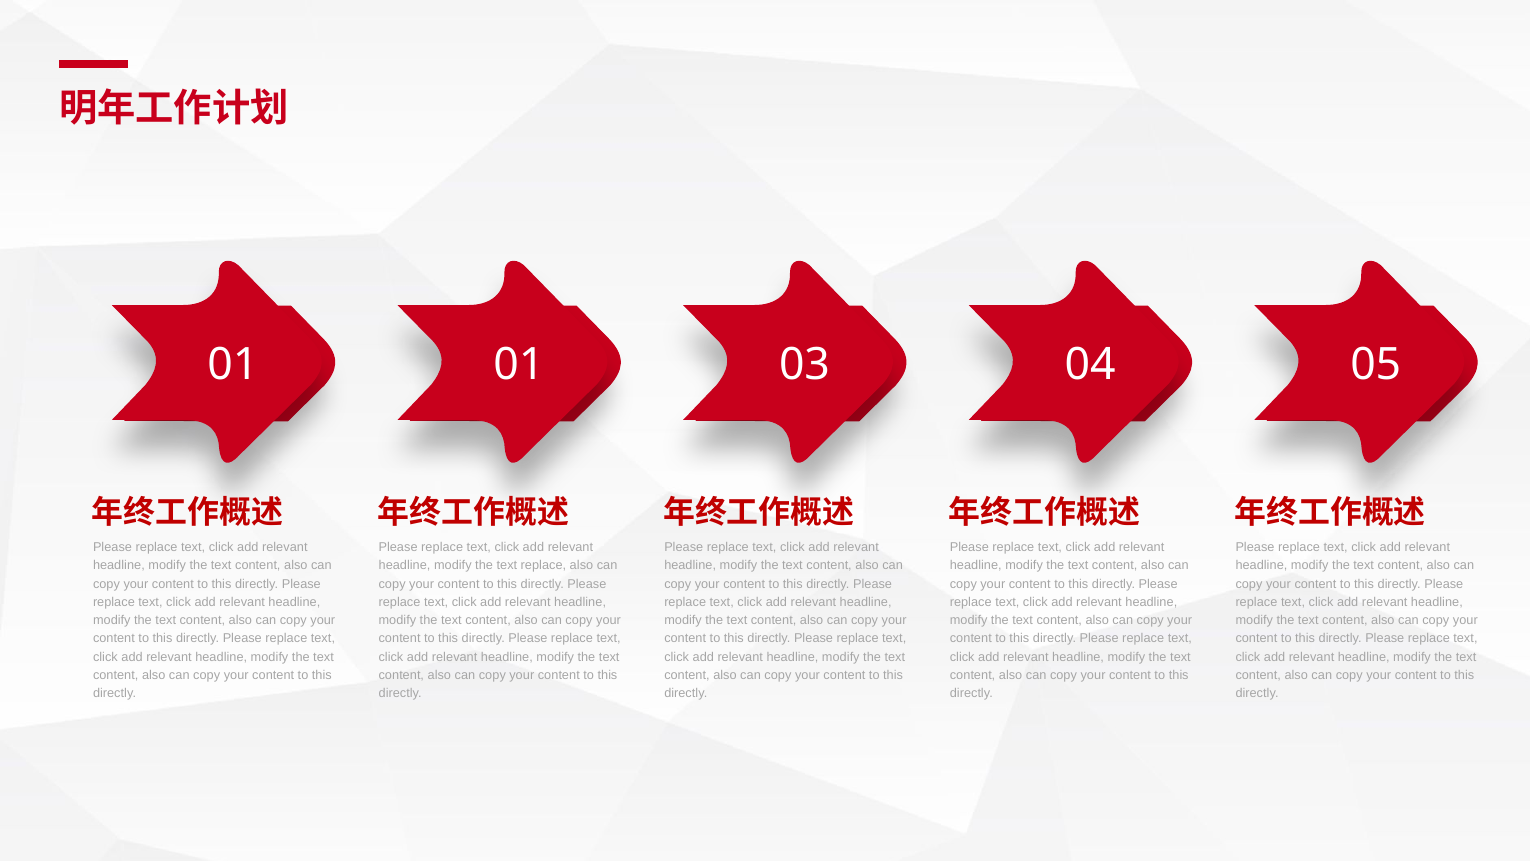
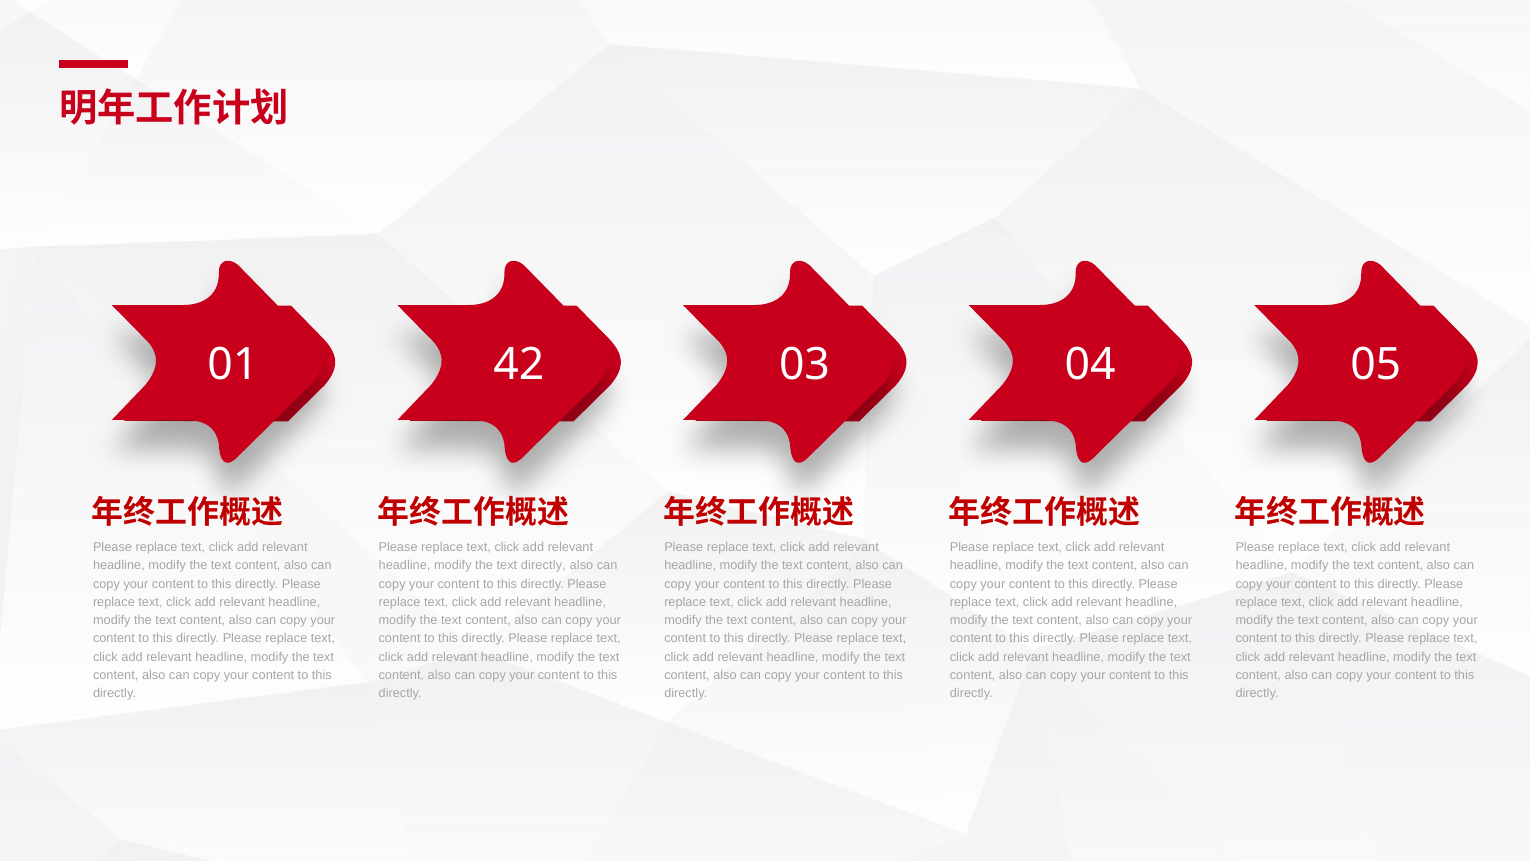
01 01: 01 -> 42 (519, 364)
text replace: replace -> directly (543, 565)
